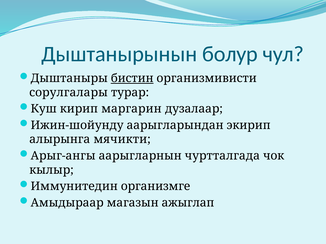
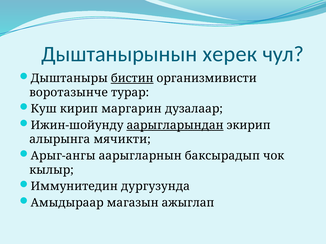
болур: болур -> херек (230, 54)
сорулгалары: сорулгалары -> воротазынче (69, 93)
аарыгларындан underline: none -> present (175, 126)
чуртталгада: чуртталгада -> баксырадып (222, 156)
организмге: организмге -> дургузунда (155, 187)
